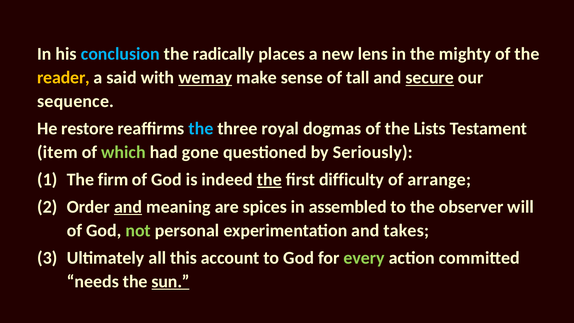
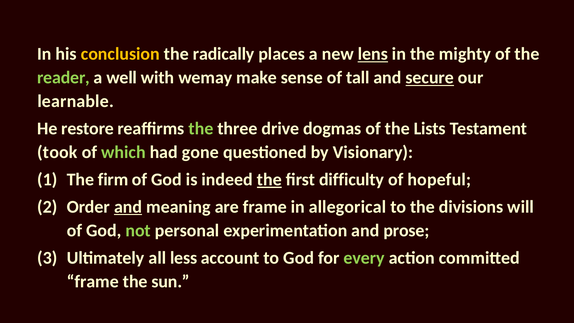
conclusion colour: light blue -> yellow (120, 54)
lens underline: none -> present (373, 54)
reader colour: yellow -> light green (63, 78)
said: said -> well (122, 78)
wemay underline: present -> none (205, 78)
sequence: sequence -> learnable (76, 101)
the colour: light blue -> light green (201, 129)
royal: royal -> drive (280, 129)
item: item -> took (57, 152)
Seriously: Seriously -> Visionary (373, 152)
arrange: arrange -> hopeful (439, 180)
are spices: spices -> frame (265, 207)
assembled: assembled -> allegorical (348, 207)
observer: observer -> divisions (471, 207)
takes: takes -> prose (406, 230)
this: this -> less (184, 258)
needs: needs -> frame (93, 281)
sun underline: present -> none (171, 281)
